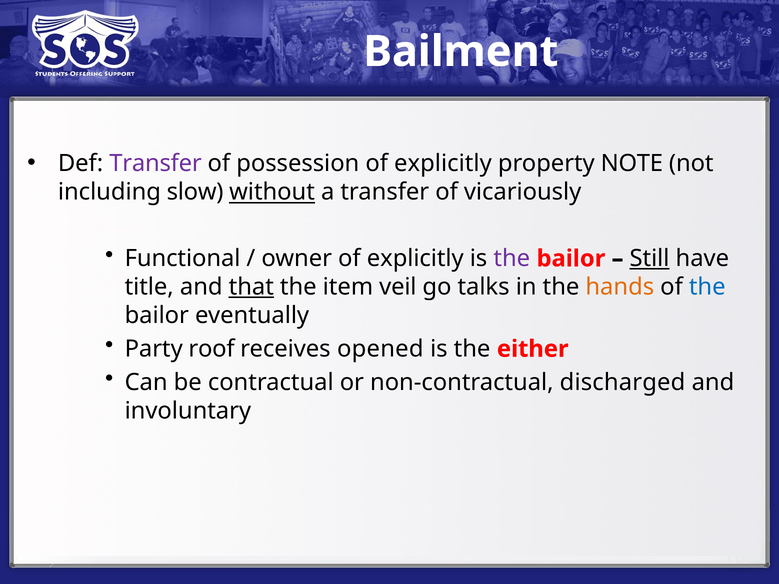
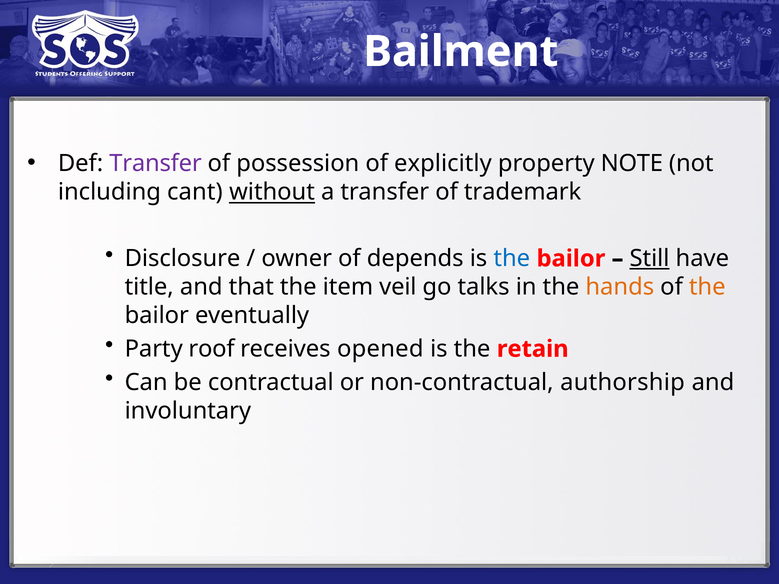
slow: slow -> cant (195, 192)
vicariously: vicariously -> trademark (523, 192)
Functional: Functional -> Disclosure (183, 259)
owner of explicitly: explicitly -> depends (415, 259)
the colour: purple -> blue (512, 259)
that underline: present -> none (251, 287)
the colour: blue -> orange (707, 287)
either: either -> retain (533, 349)
discharged: discharged -> authorship (622, 382)
